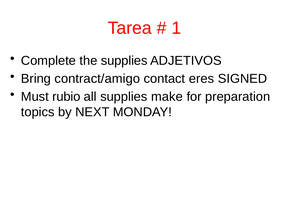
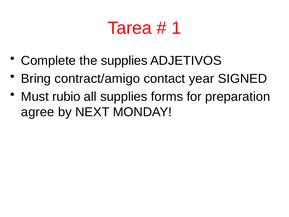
eres: eres -> year (201, 79)
make: make -> forms (167, 97)
topics: topics -> agree (38, 112)
